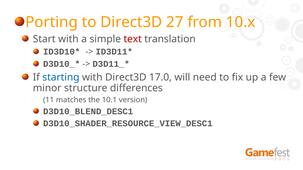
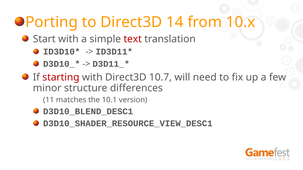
27: 27 -> 14 (175, 22)
starting colour: blue -> red (61, 77)
17.0: 17.0 -> 10.7 (160, 77)
